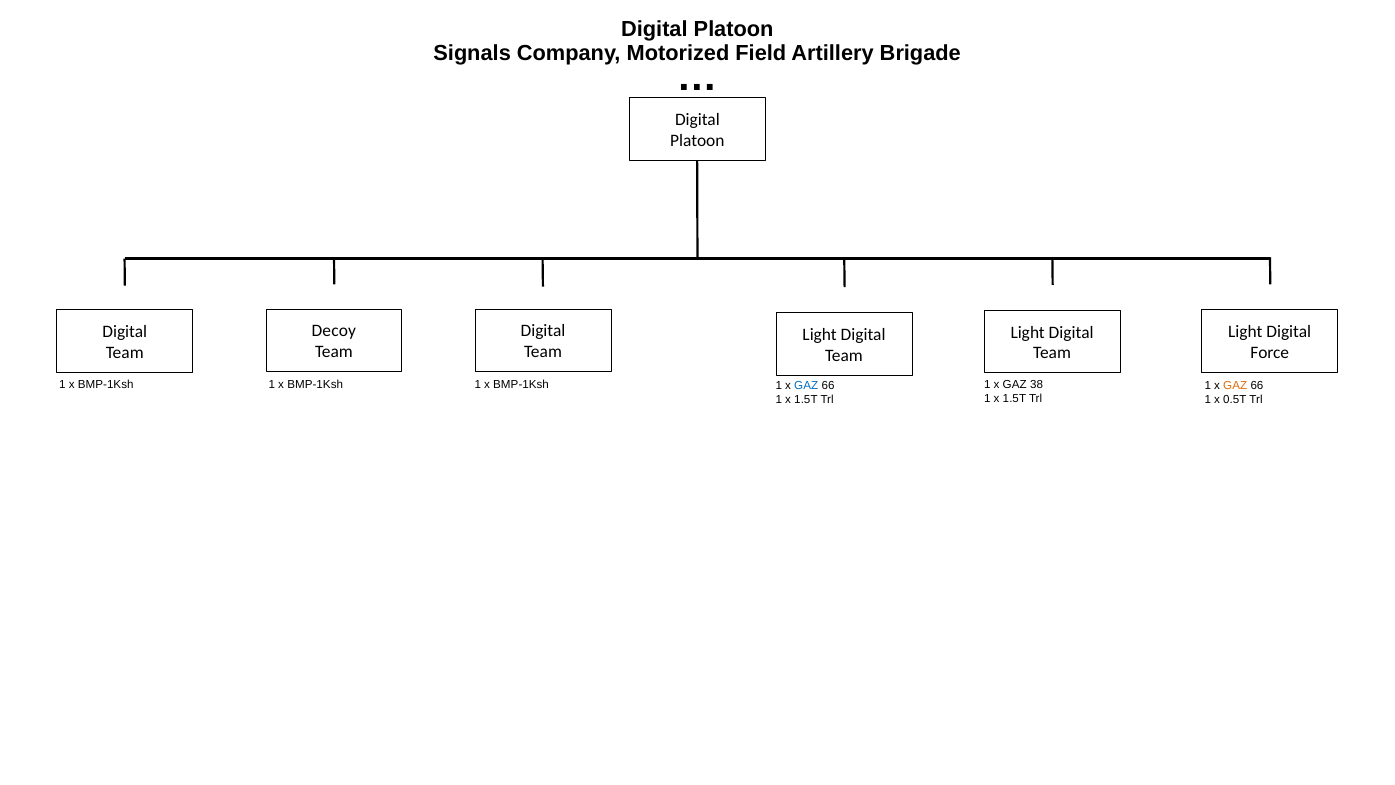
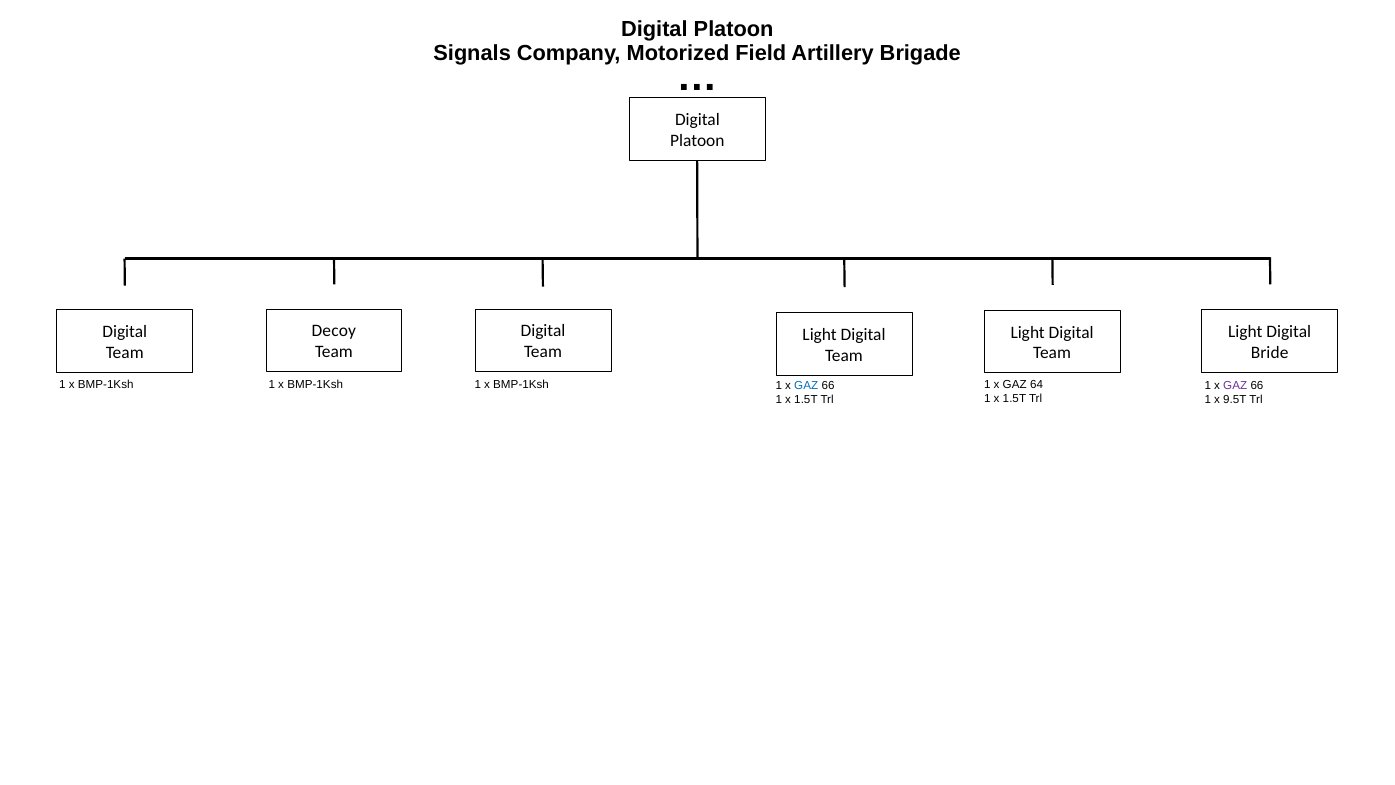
Force: Force -> Bride (1270, 352)
38: 38 -> 64 (1037, 385)
GAZ colour: orange -> purple (1235, 386)
0.5T: 0.5T -> 9.5T (1235, 400)
